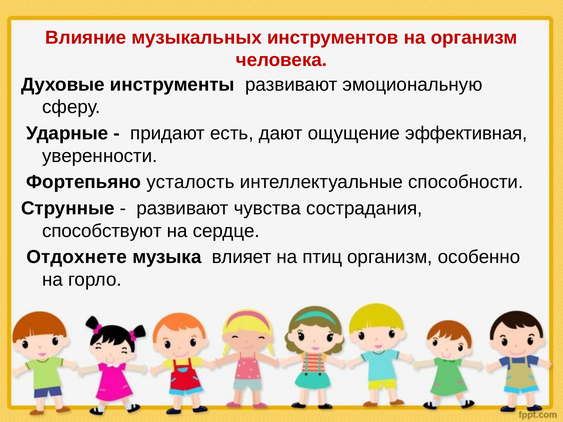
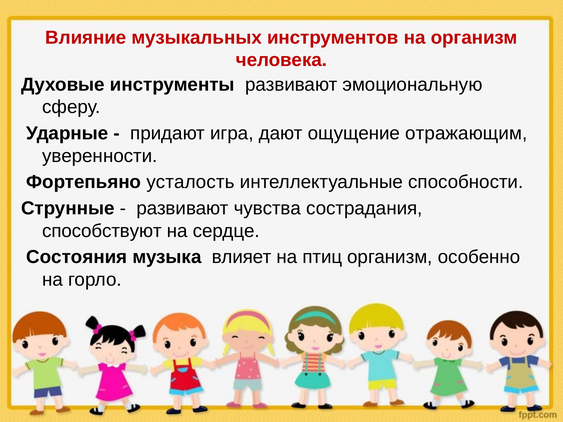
есть: есть -> игра (232, 133)
эффективная: эффективная -> отражающим (466, 133)
Отдохнете: Отдохнете -> Состояния (77, 257)
